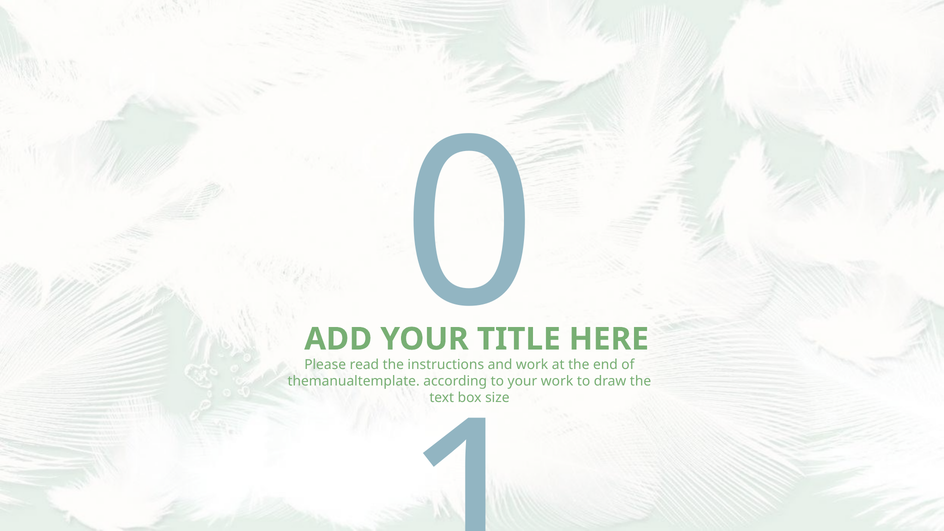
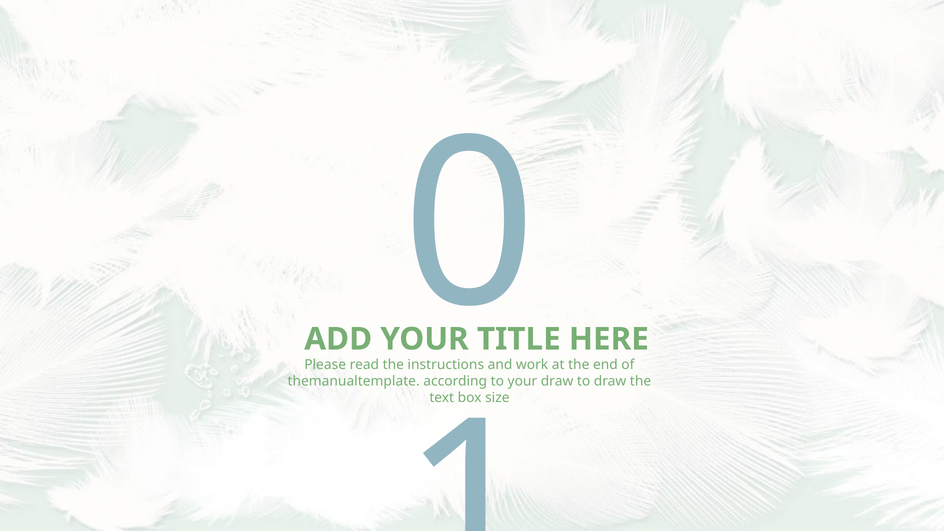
work: work -> draw (557, 381)
